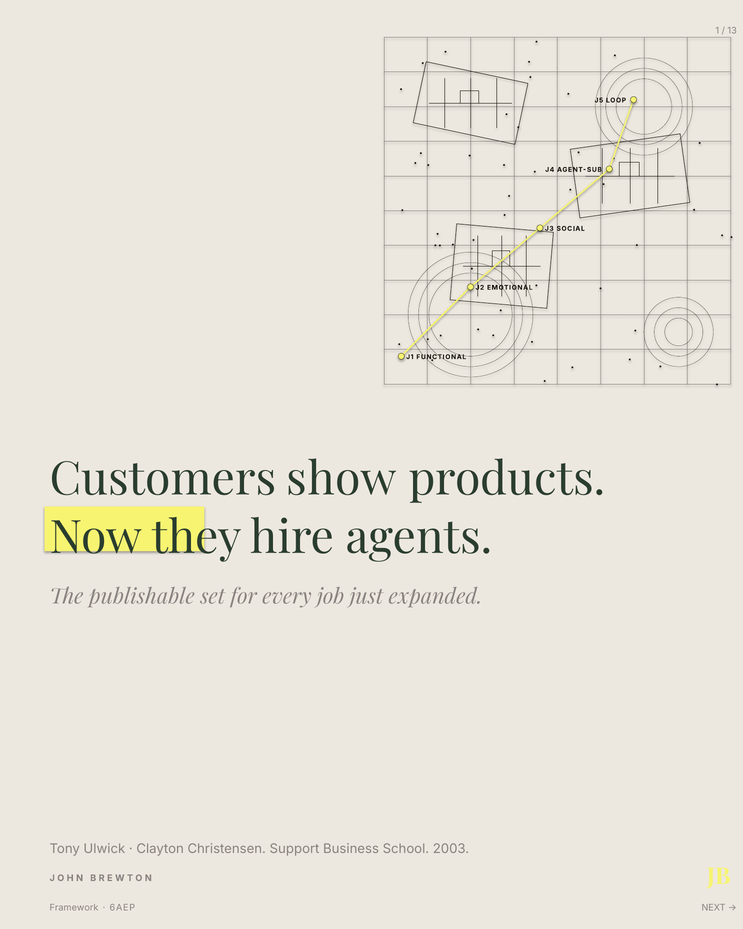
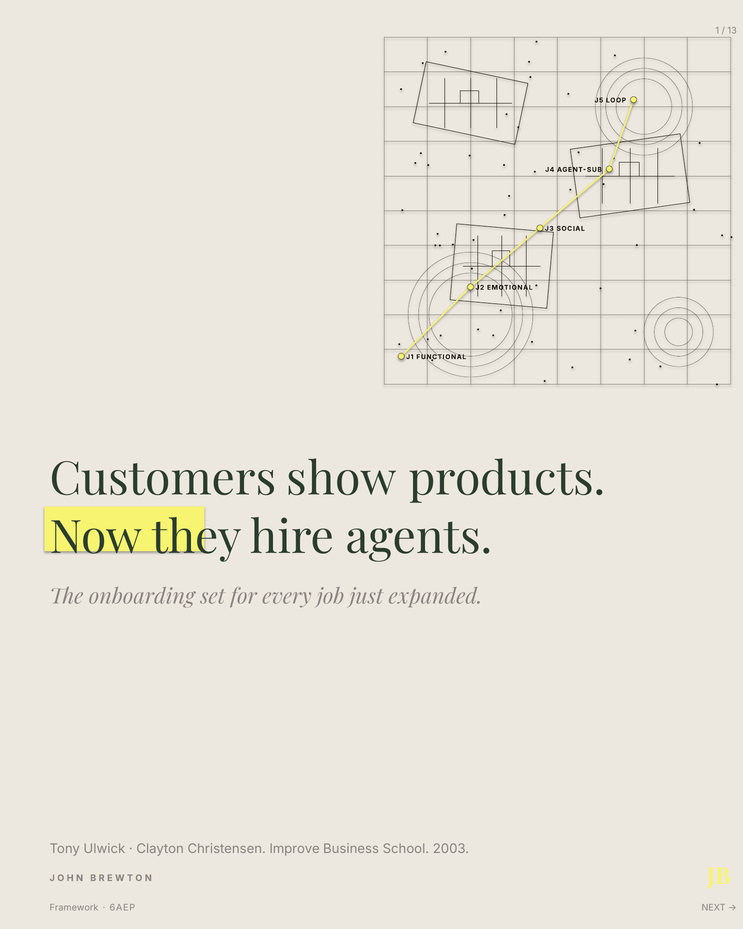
publishable: publishable -> onboarding (142, 596)
Support: Support -> Improve (295, 848)
